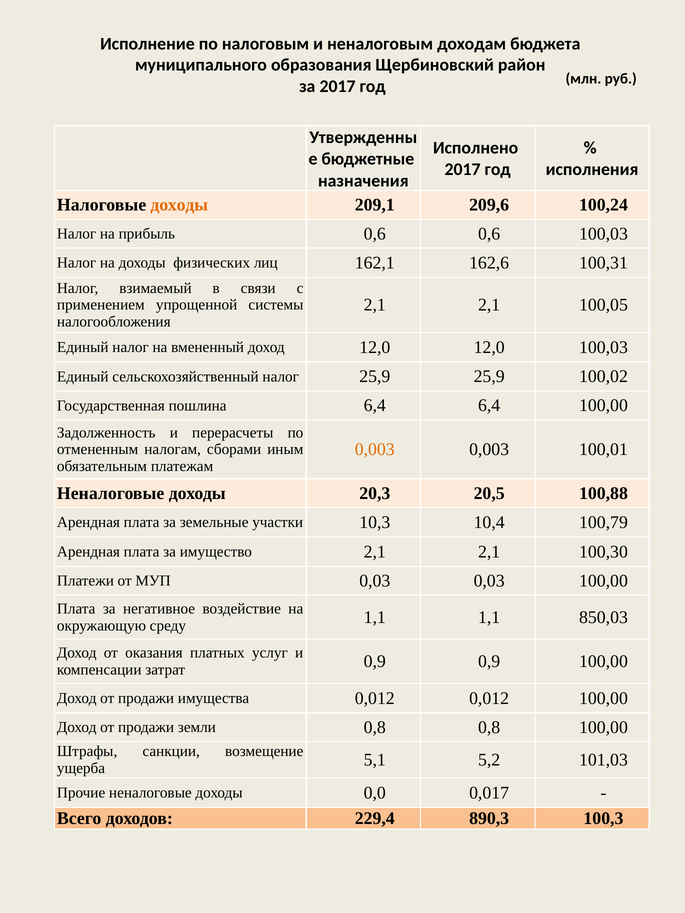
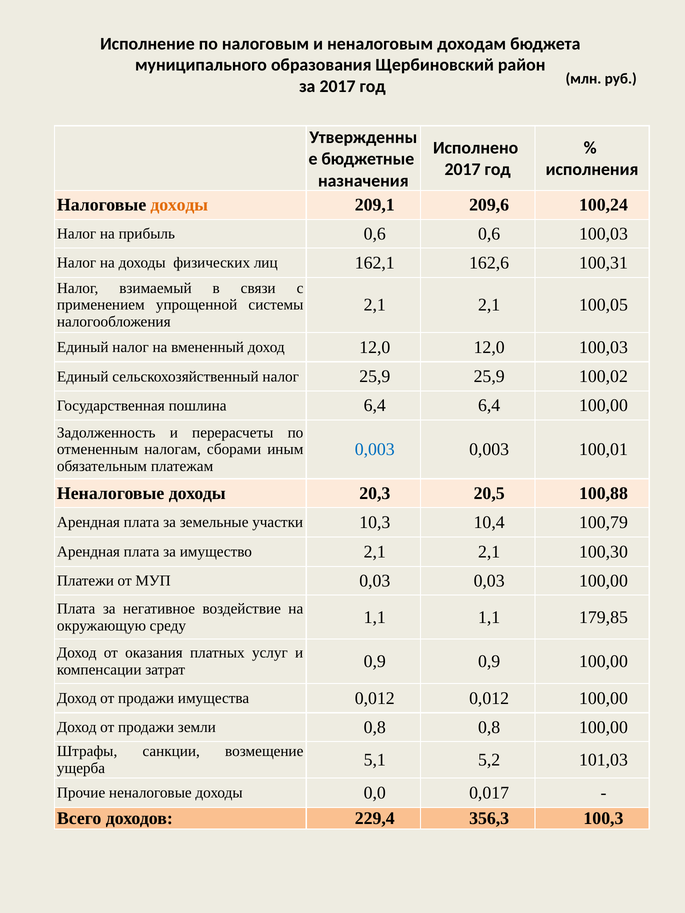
0,003 colour: orange -> blue (375, 450)
850,03: 850,03 -> 179,85 (603, 618)
890,3: 890,3 -> 356,3 (489, 819)
